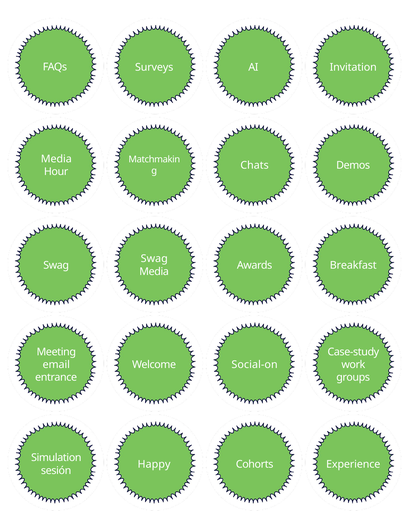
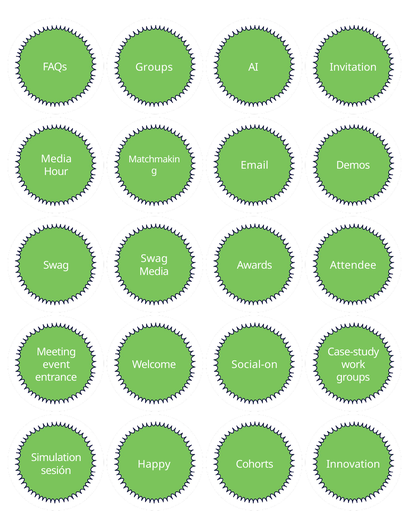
FAQs Surveys: Surveys -> Groups (154, 67)
Chats: Chats -> Email (255, 165)
Breakfast: Breakfast -> Attendee (353, 265)
email: email -> event (56, 365)
Experience: Experience -> Innovation (353, 464)
